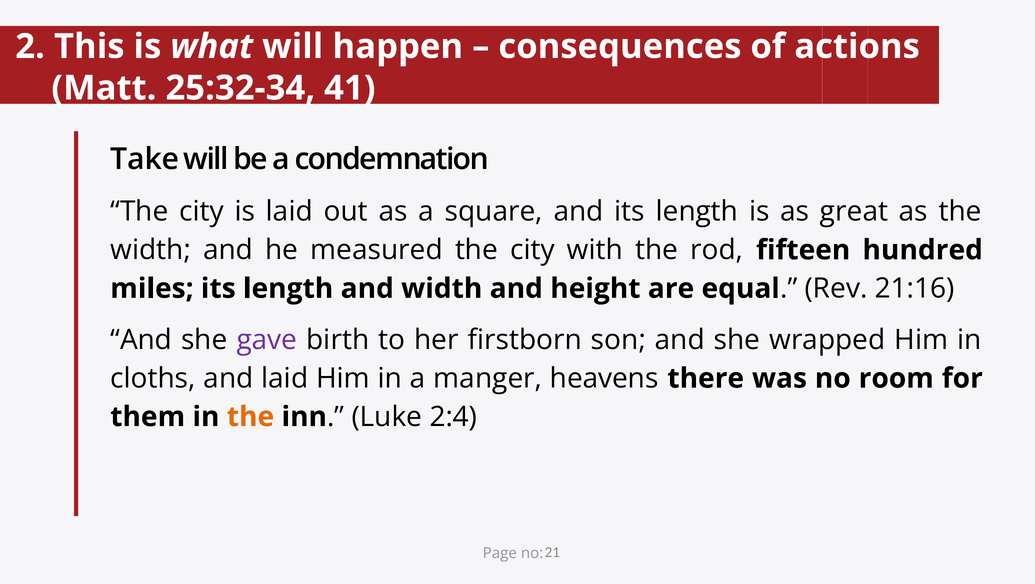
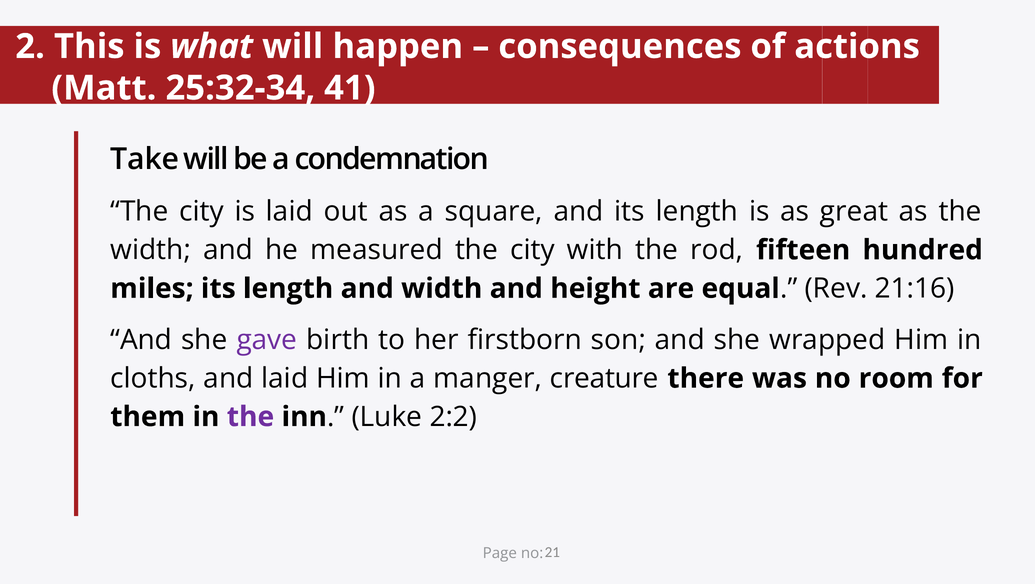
heavens: heavens -> creature (604, 378)
the colour: orange -> purple (250, 417)
2:4: 2:4 -> 2:2 (453, 417)
